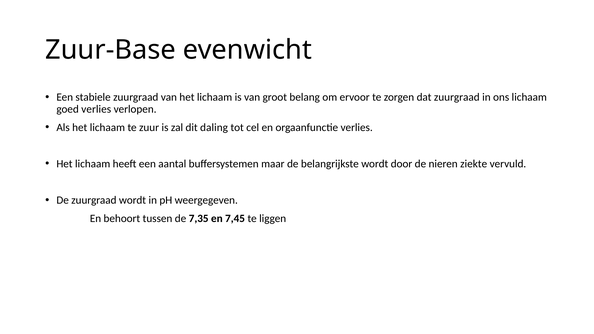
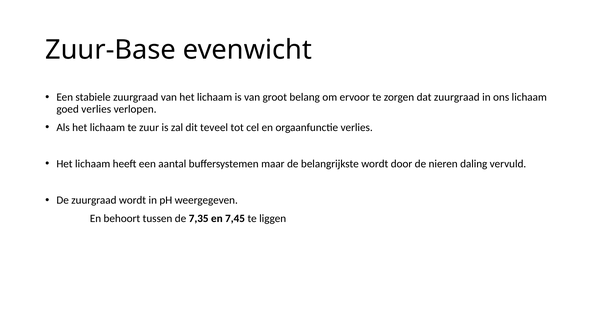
daling: daling -> teveel (214, 127)
ziekte: ziekte -> daling (474, 164)
